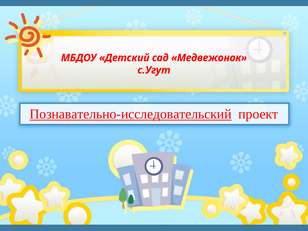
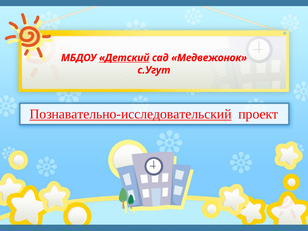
Детский underline: none -> present (124, 58)
